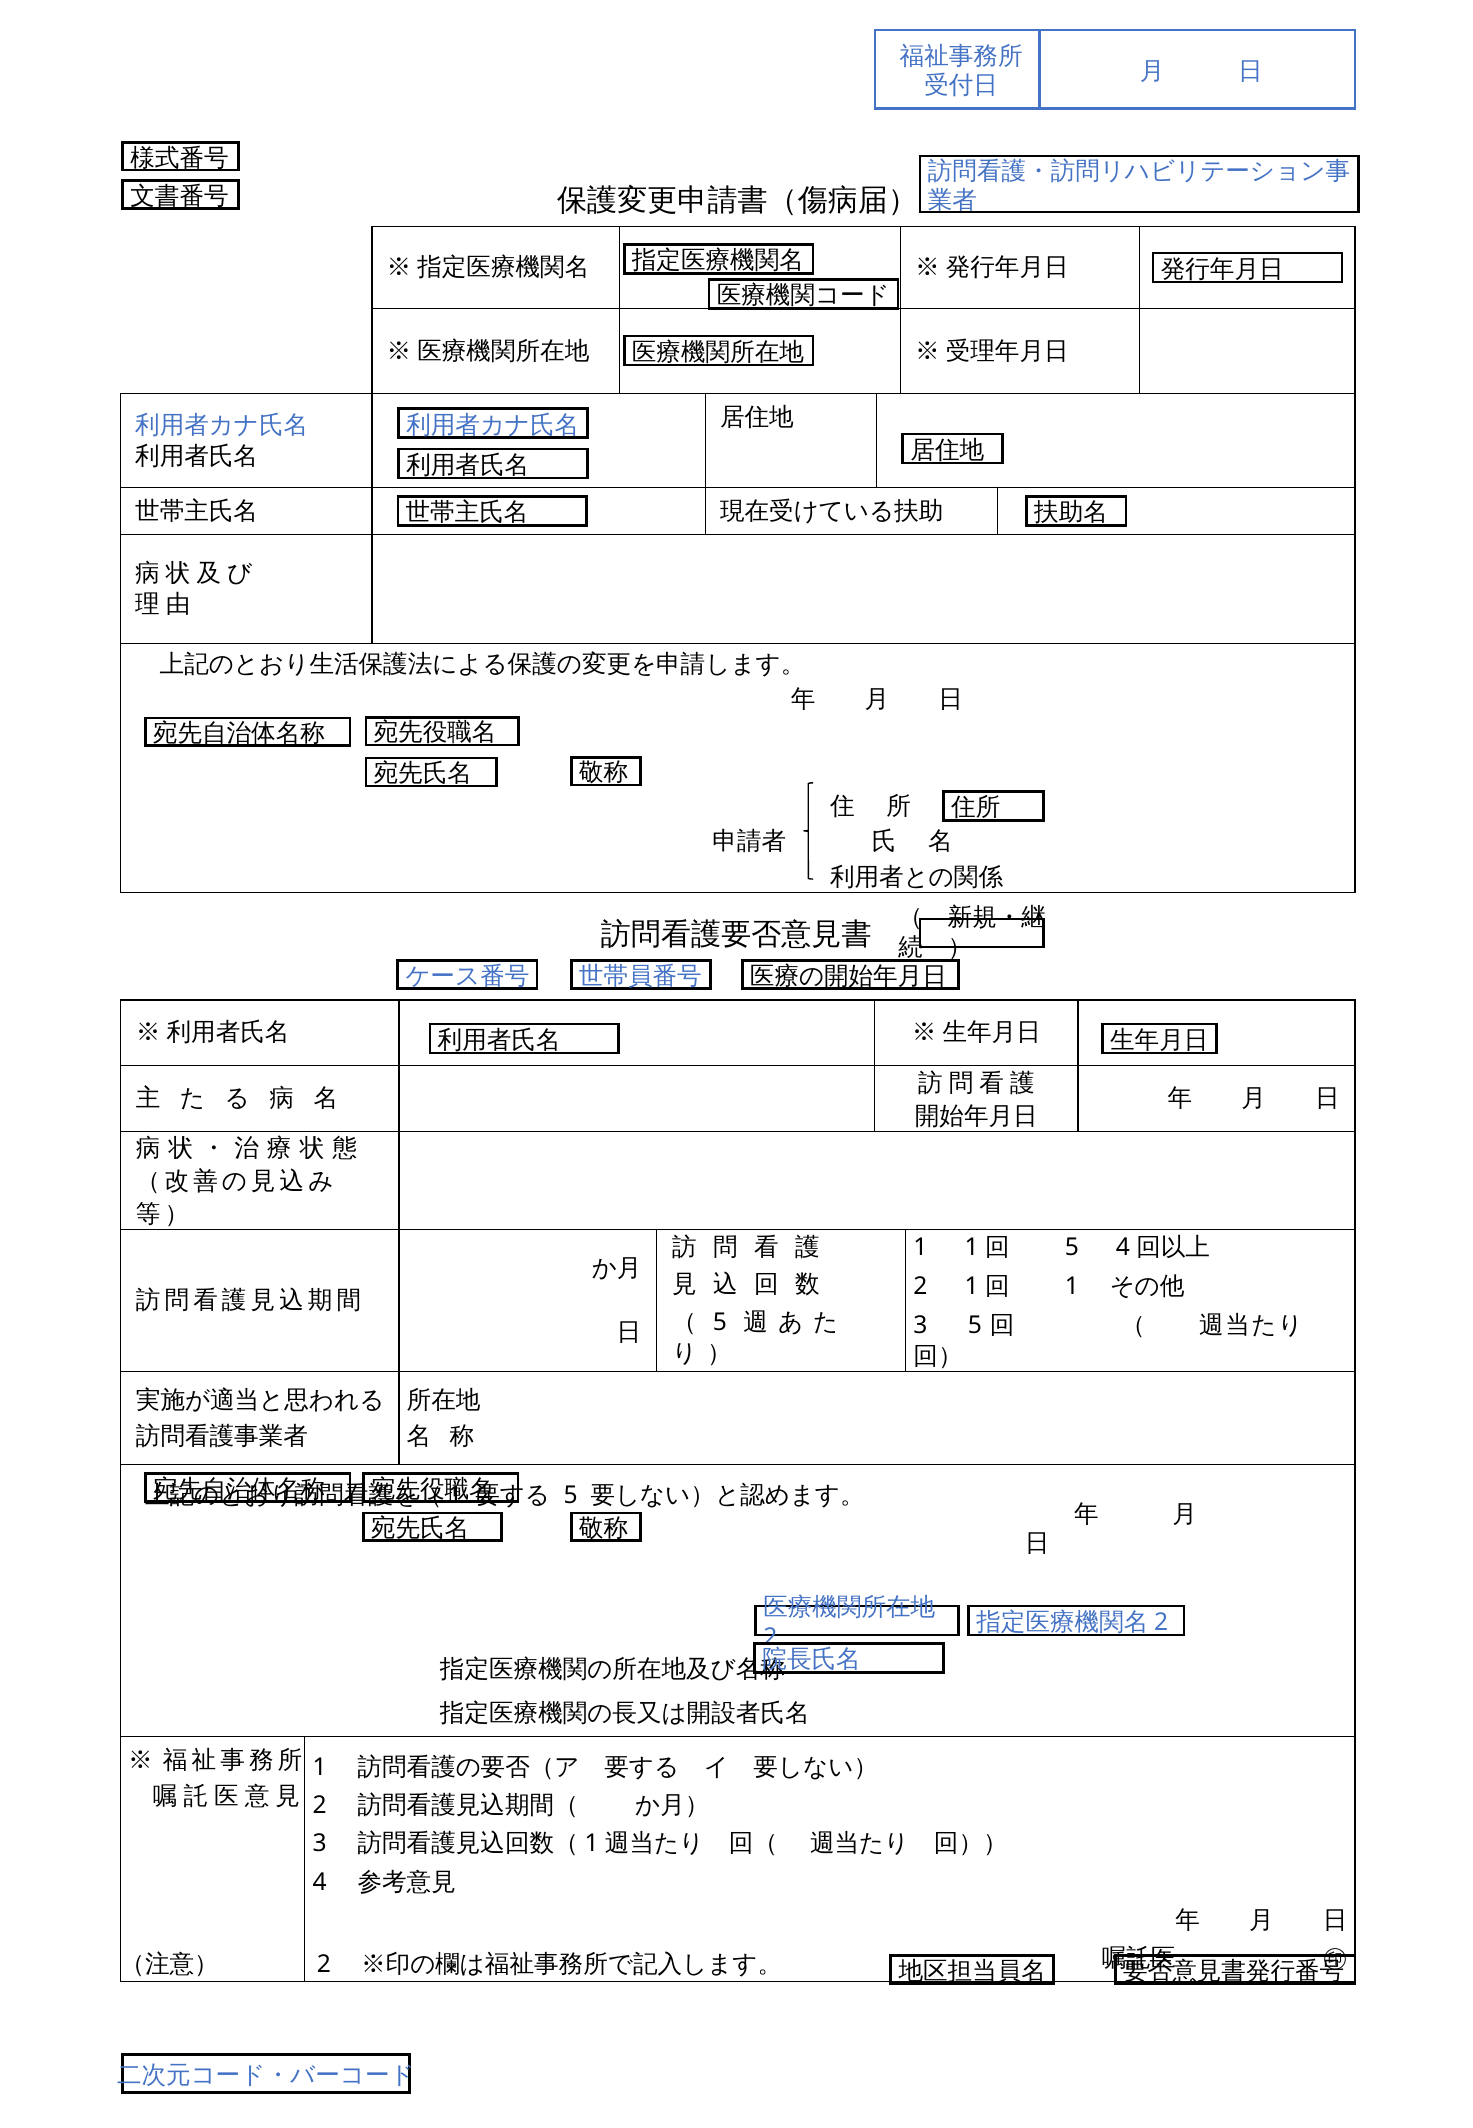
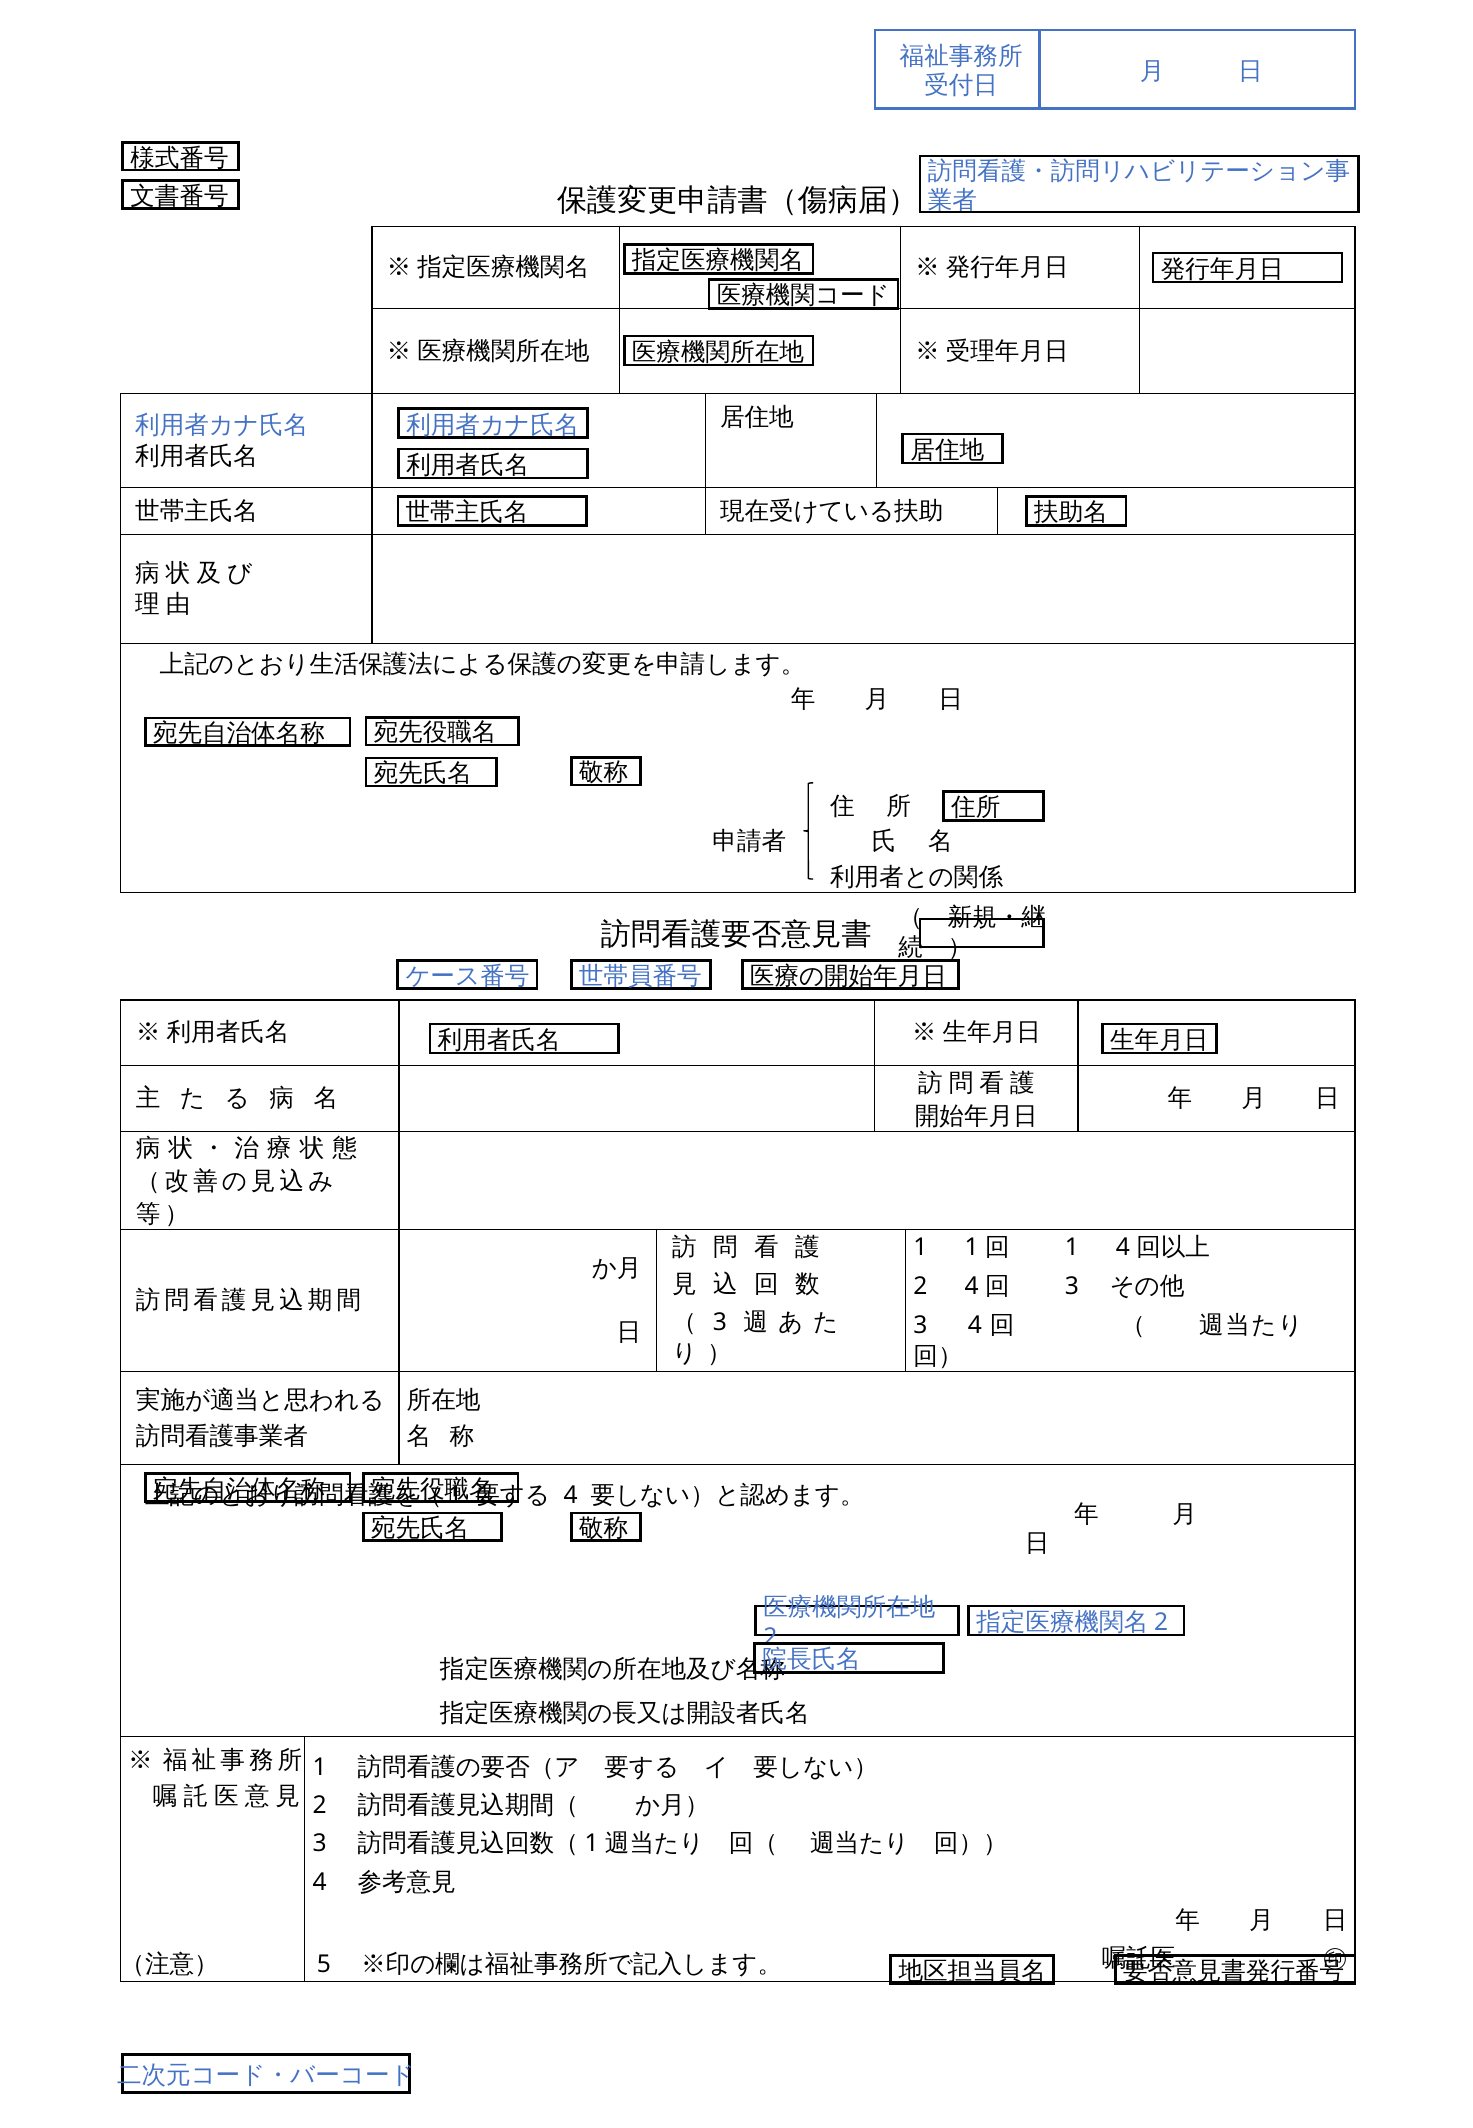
5: 5 -> 1 (1072, 1248)
2 1: 1 -> 4 (972, 1286)
1: 1 -> 3 (1072, 1286)
5: 5 -> 3 (720, 1323)
3 5: 5 -> 4 (975, 1325)
5: 5 -> 4 (571, 1495)
2: 2 -> 5 (324, 1964)
